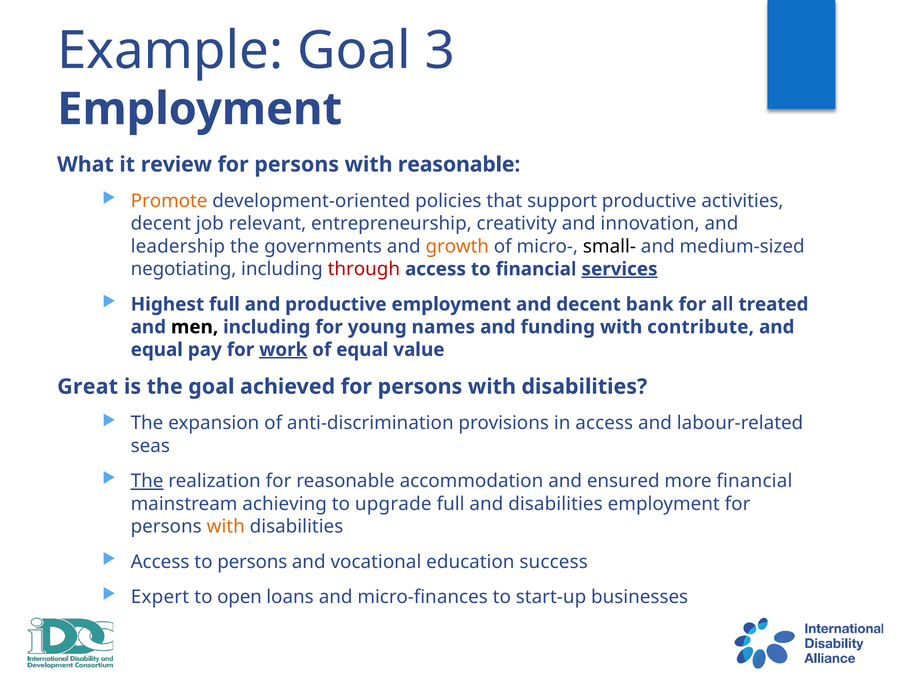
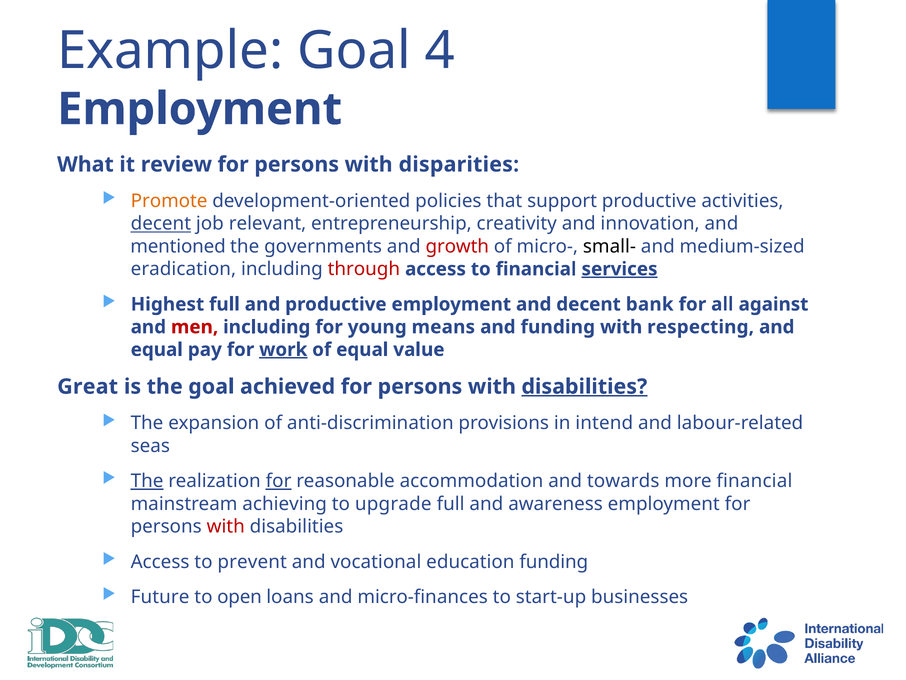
3: 3 -> 4 (440, 51)
with reasonable: reasonable -> disparities (459, 164)
decent underline: none -> present (161, 224)
leadership: leadership -> mentioned (178, 246)
growth colour: orange -> red (457, 246)
negotiating: negotiating -> eradication (183, 269)
treated: treated -> against (773, 304)
men colour: black -> red (195, 327)
names: names -> means (443, 327)
contribute: contribute -> respecting (701, 327)
disabilities underline: none -> present (584, 386)
in access: access -> intend (604, 423)
for underline: none -> present (279, 481)
ensured: ensured -> towards (623, 481)
and disabilities: disabilities -> awareness (556, 503)
with colour: orange -> red (226, 526)
to persons: persons -> prevent (252, 561)
education success: success -> funding (554, 561)
Expert: Expert -> Future (160, 597)
